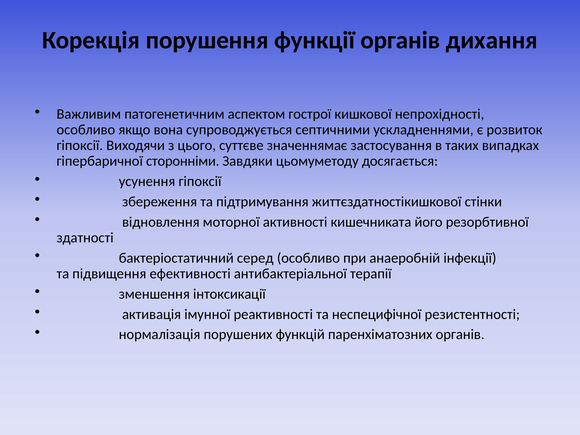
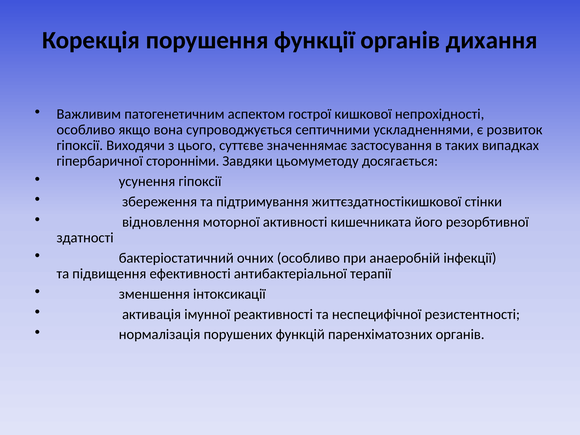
серед: серед -> очних (255, 258)
